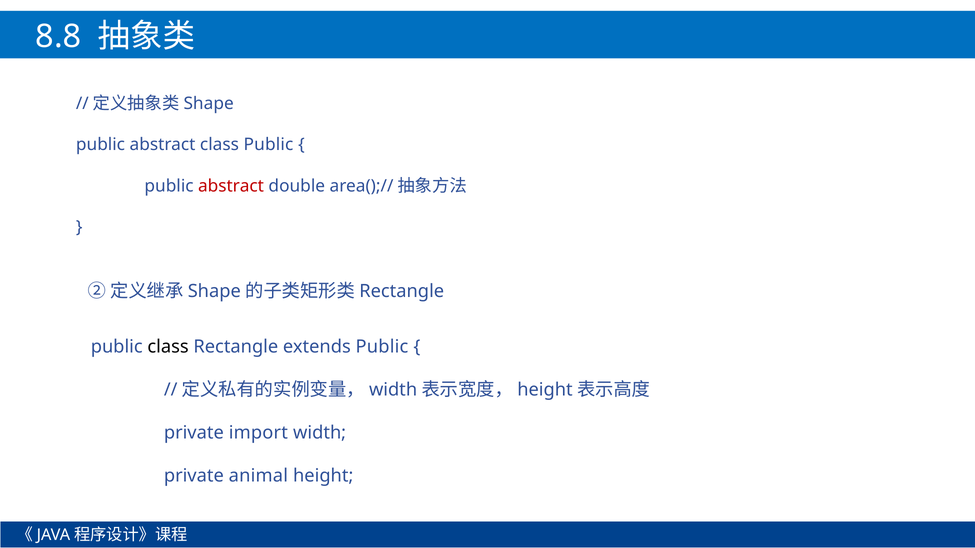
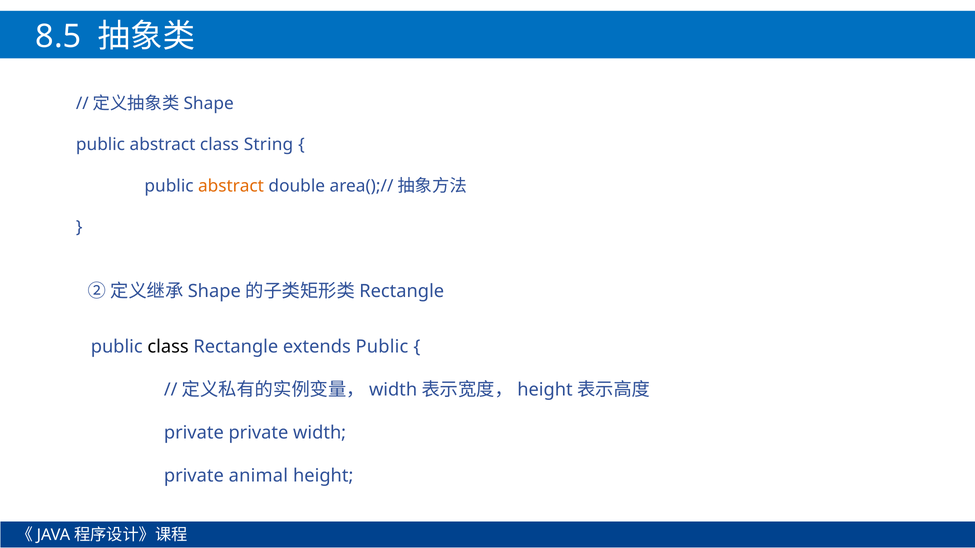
8.8: 8.8 -> 8.5 (58, 37)
class Public: Public -> String (269, 145)
abstract colour: red -> orange (231, 186)
private import: import -> private (258, 433)
